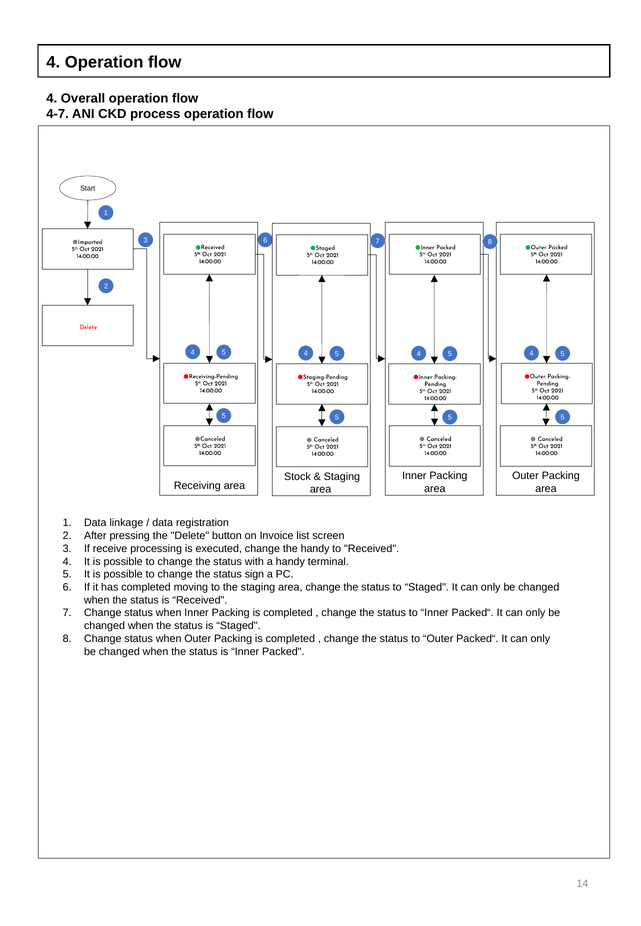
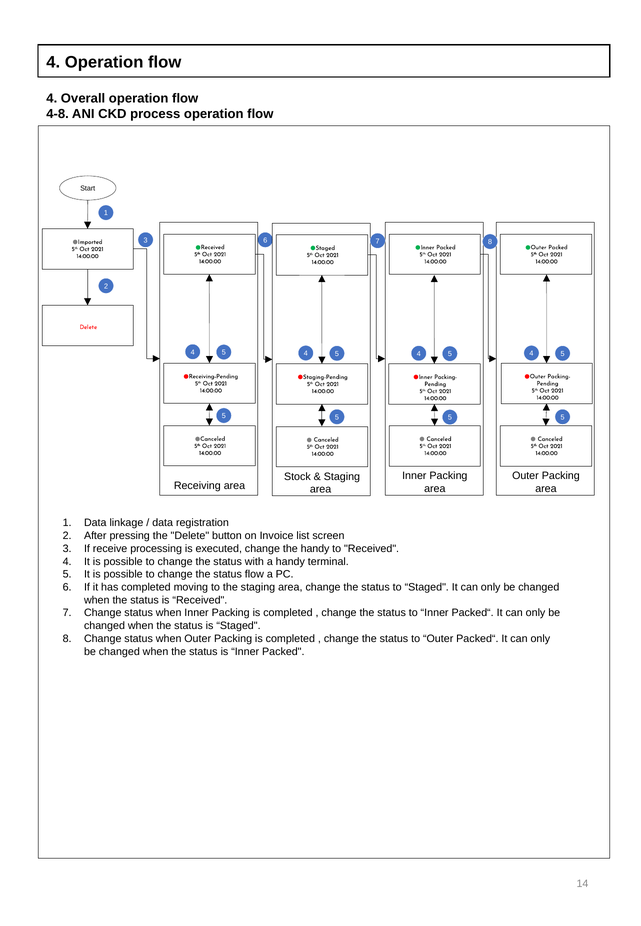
4-7: 4-7 -> 4-8 (58, 114)
status sign: sign -> flow (254, 574)
